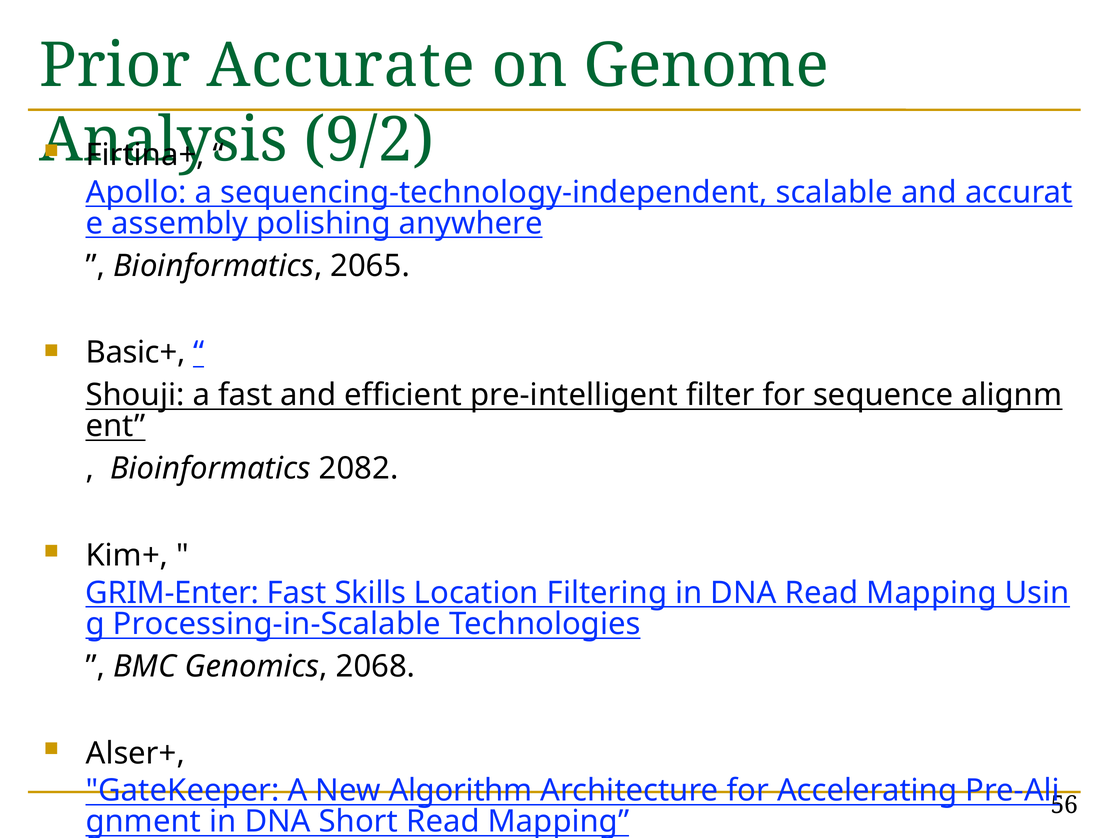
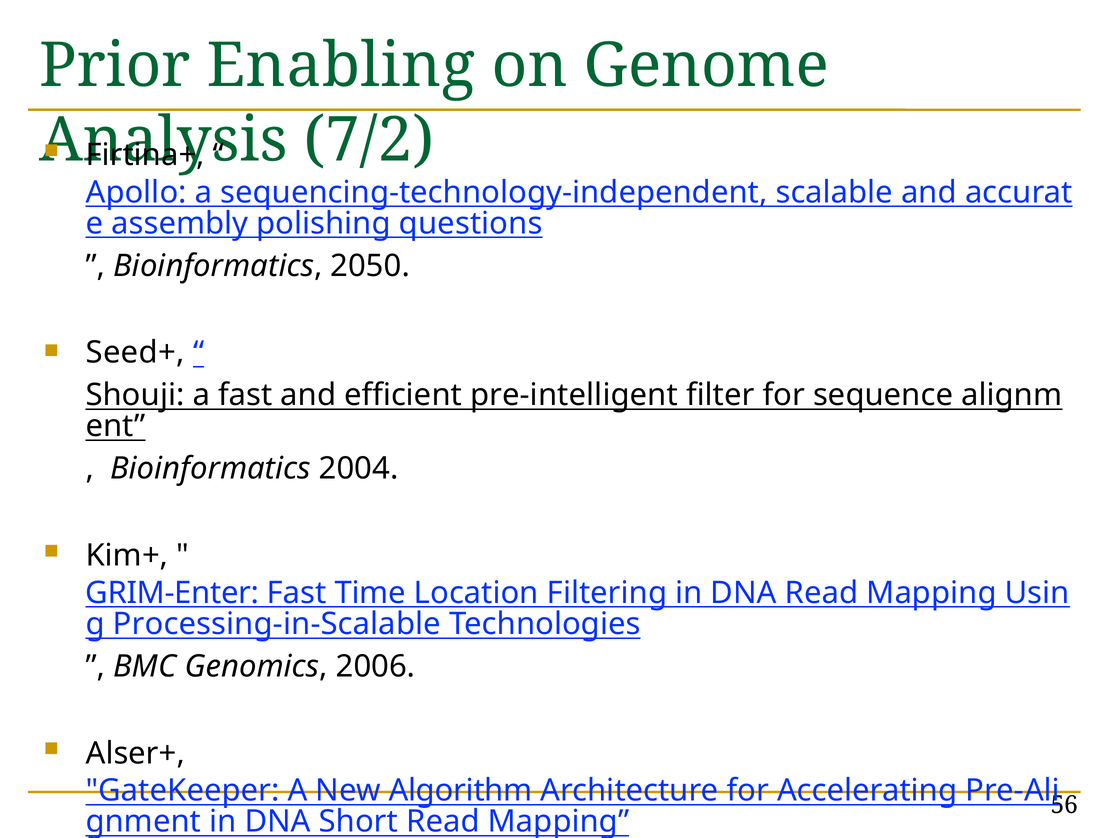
Accurate: Accurate -> Enabling (341, 66)
9/2: 9/2 -> 7/2 (369, 140)
anywhere: anywhere -> questions (471, 223)
2065: 2065 -> 2050 (370, 266)
Basic+: Basic+ -> Seed+ (135, 353)
2082: 2082 -> 2004 (359, 469)
Skills: Skills -> Time (370, 593)
2068: 2068 -> 2006 (376, 667)
